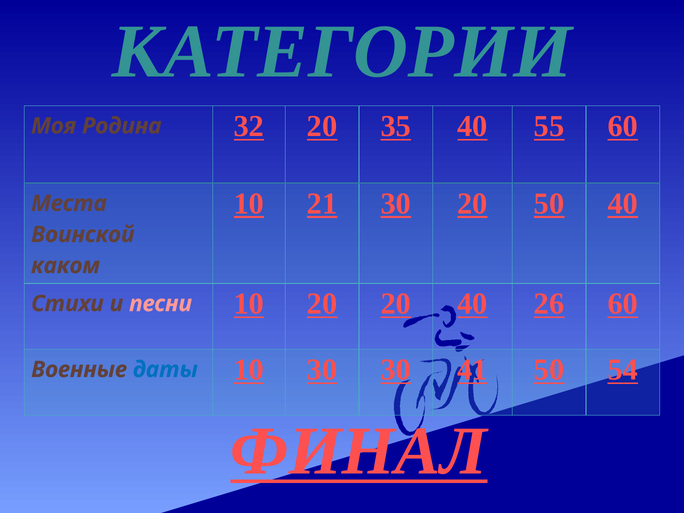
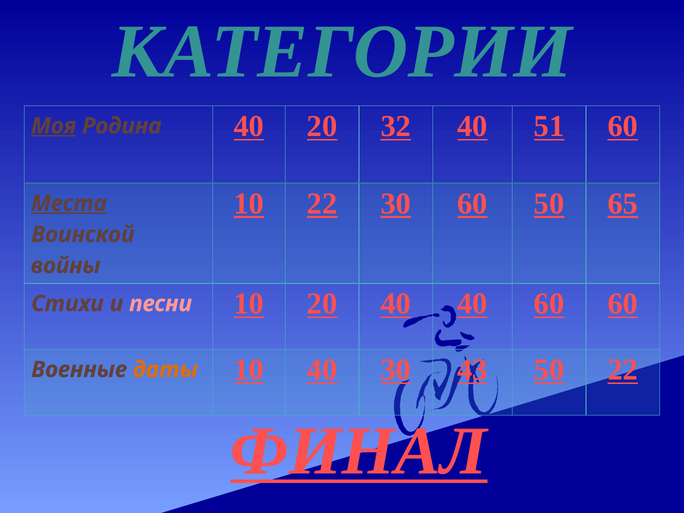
Моя underline: none -> present (54, 126)
Родина 32: 32 -> 40 (249, 126)
35: 35 -> 32 (396, 126)
55: 55 -> 51 (549, 126)
10 21: 21 -> 22 (322, 204)
30 20: 20 -> 60 (473, 204)
50 40: 40 -> 65 (623, 204)
Места underline: none -> present (69, 203)
каком: каком -> войны (66, 266)
20 20: 20 -> 40 (396, 304)
40 26: 26 -> 60 (549, 304)
даты colour: blue -> orange (165, 370)
10 30: 30 -> 40 (322, 370)
41: 41 -> 43 (473, 370)
50 54: 54 -> 22 (623, 370)
